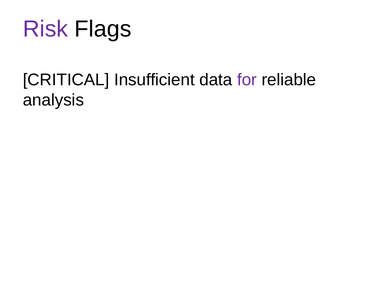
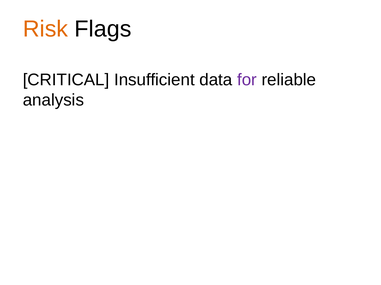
Risk colour: purple -> orange (45, 29)
